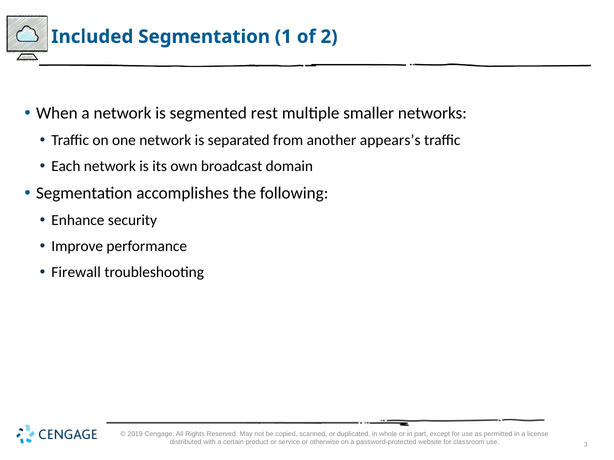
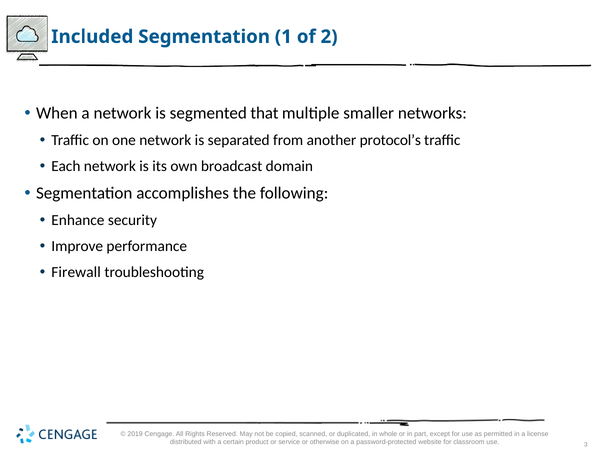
rest: rest -> that (264, 113)
appears’s: appears’s -> protocol’s (390, 140)
